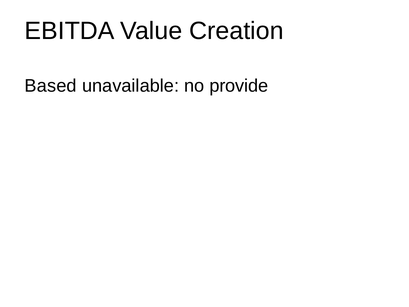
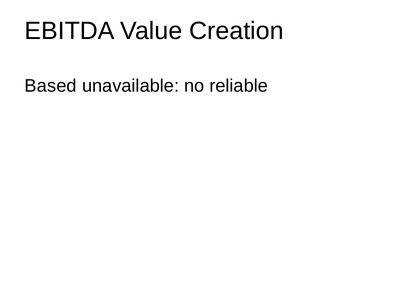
provide: provide -> reliable (239, 86)
